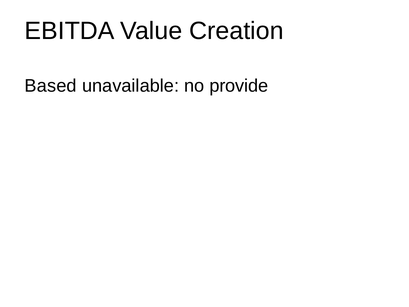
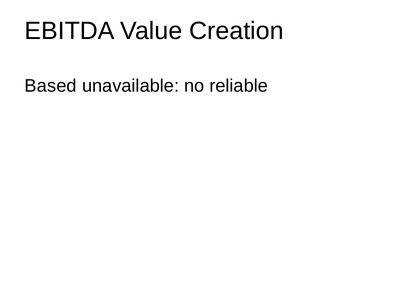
provide: provide -> reliable (239, 86)
